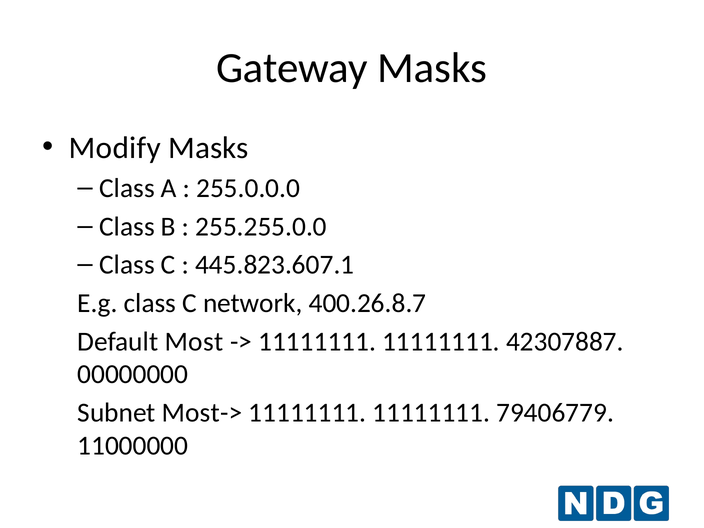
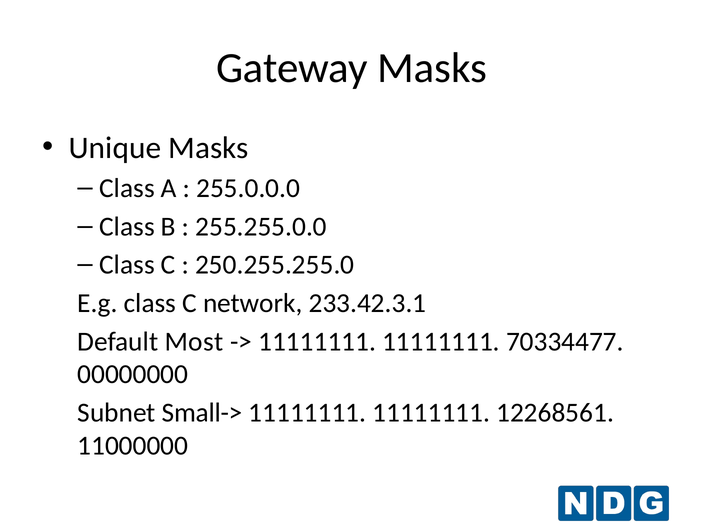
Modify: Modify -> Unique (115, 148)
445.823.607.1: 445.823.607.1 -> 250.255.255.0 (275, 265)
400.26.8.7: 400.26.8.7 -> 233.42.3.1 (368, 303)
42307887: 42307887 -> 70334477 (565, 342)
Most->: Most-> -> Small-> (202, 413)
79406779: 79406779 -> 12268561 (555, 413)
